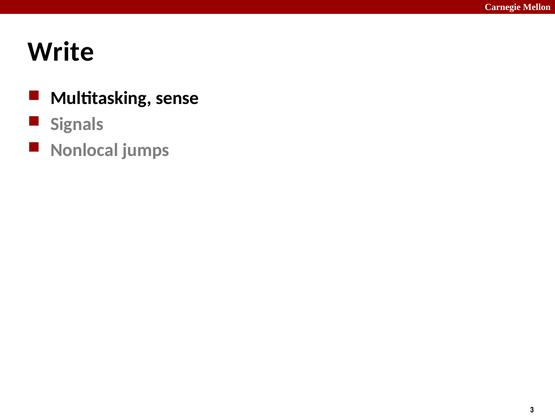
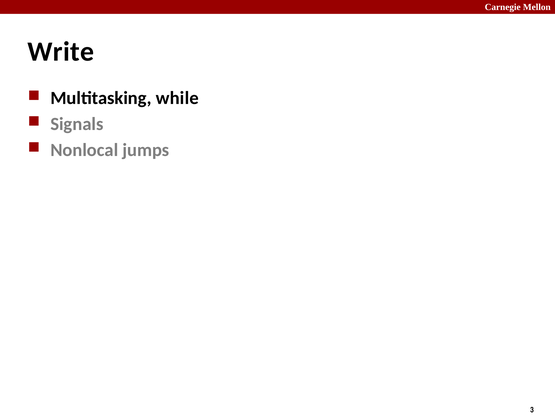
sense: sense -> while (177, 98)
